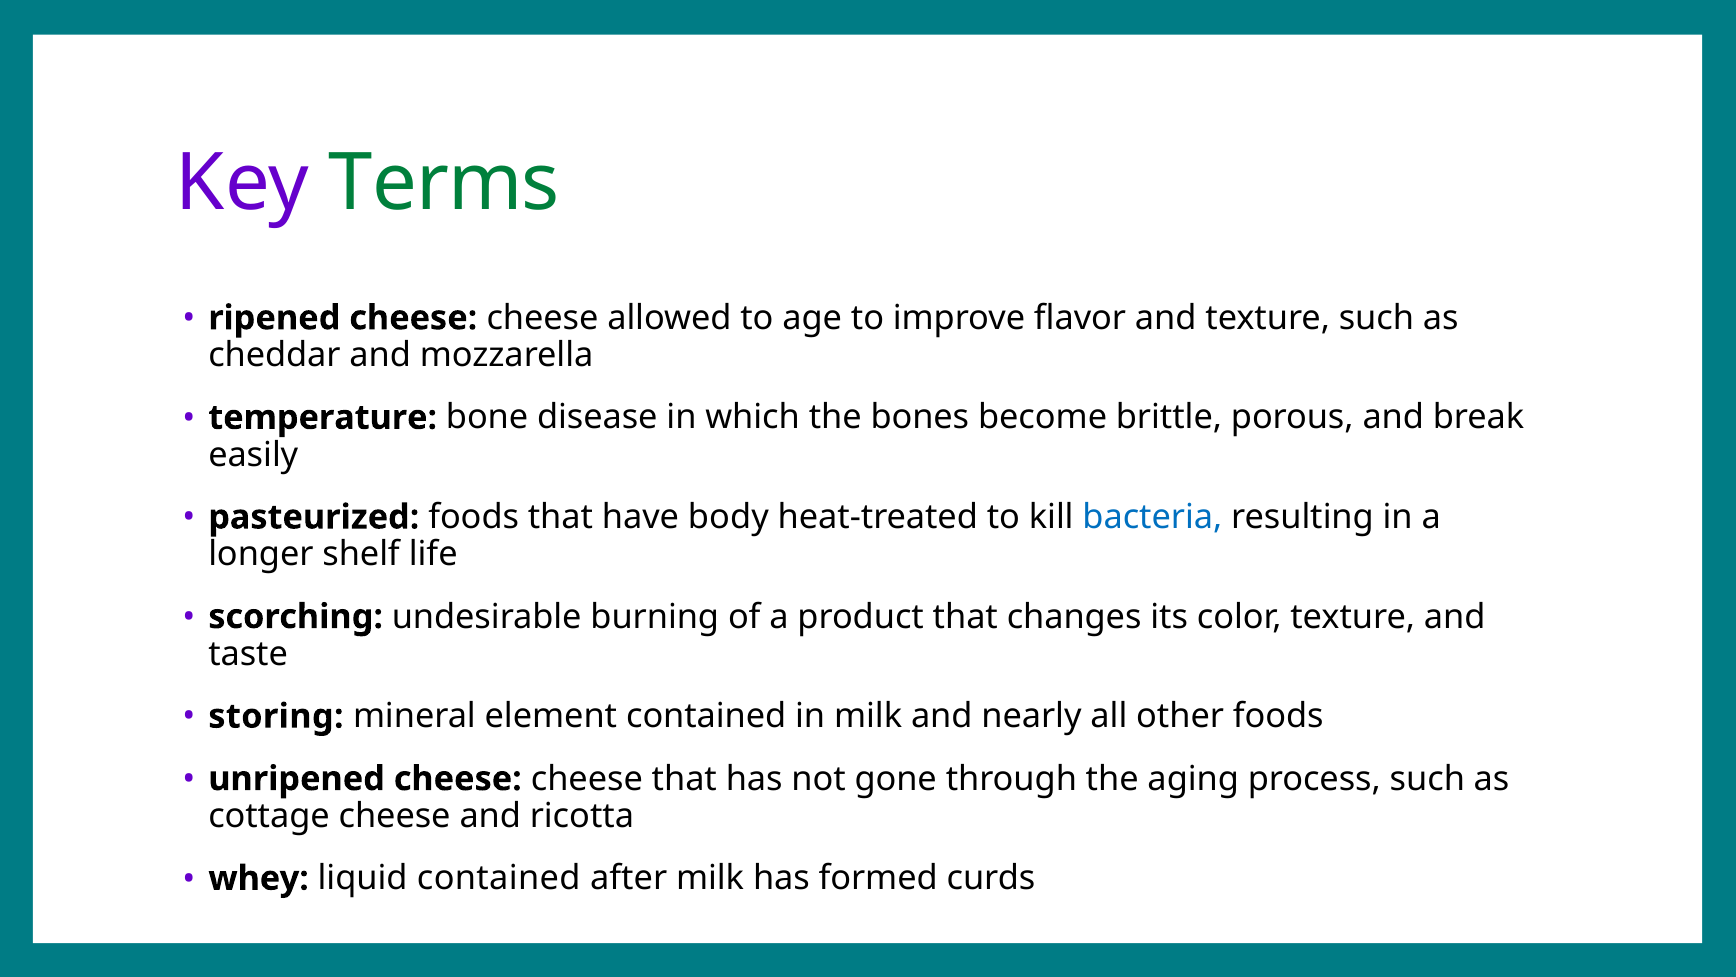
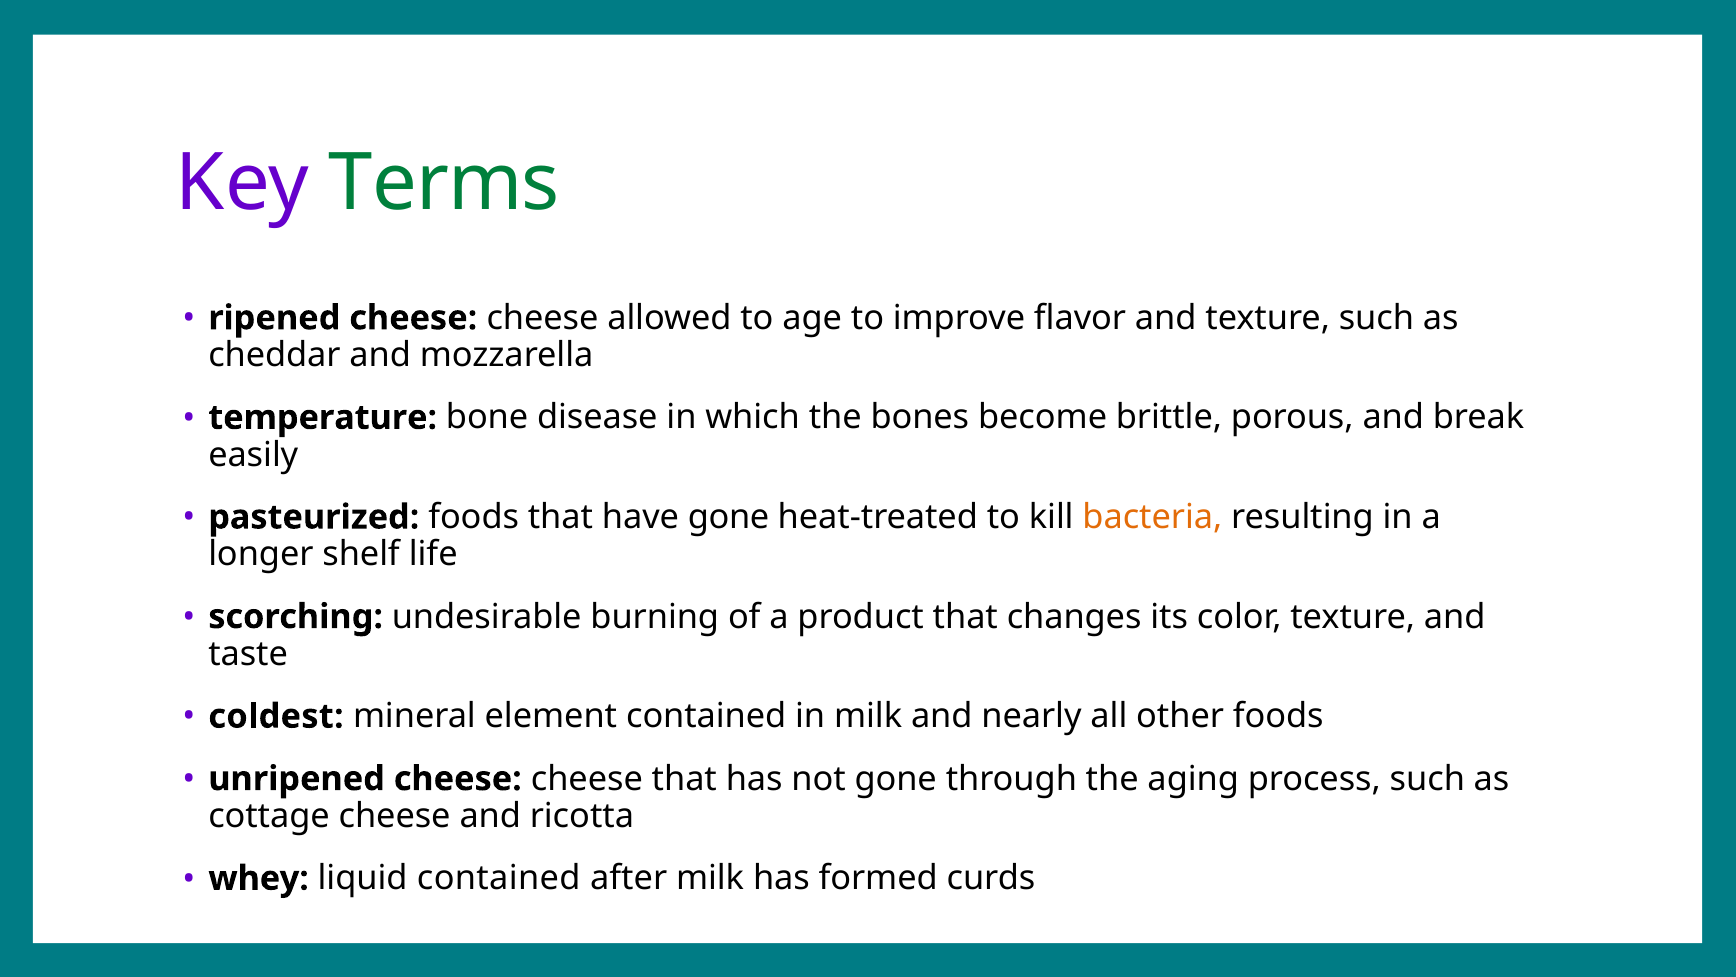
have body: body -> gone (729, 517)
bacteria colour: blue -> orange (1152, 517)
storing: storing -> coldest (276, 716)
